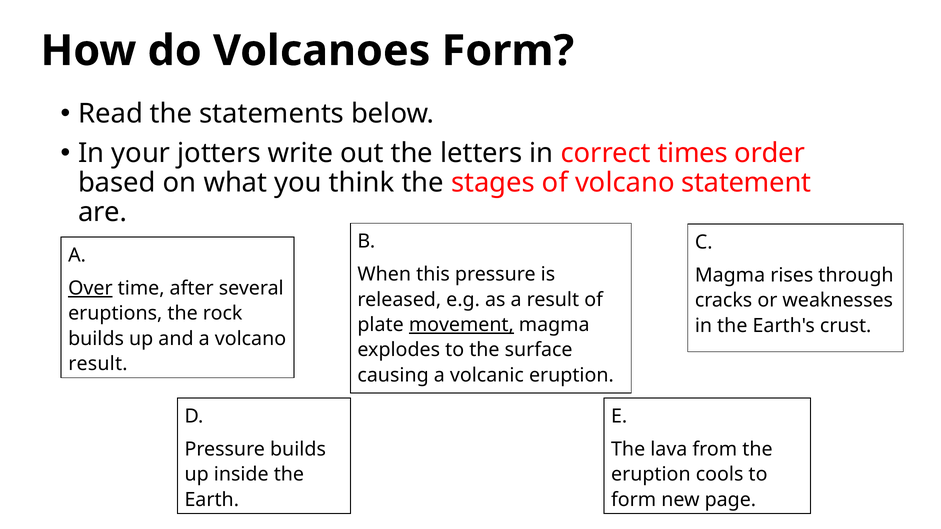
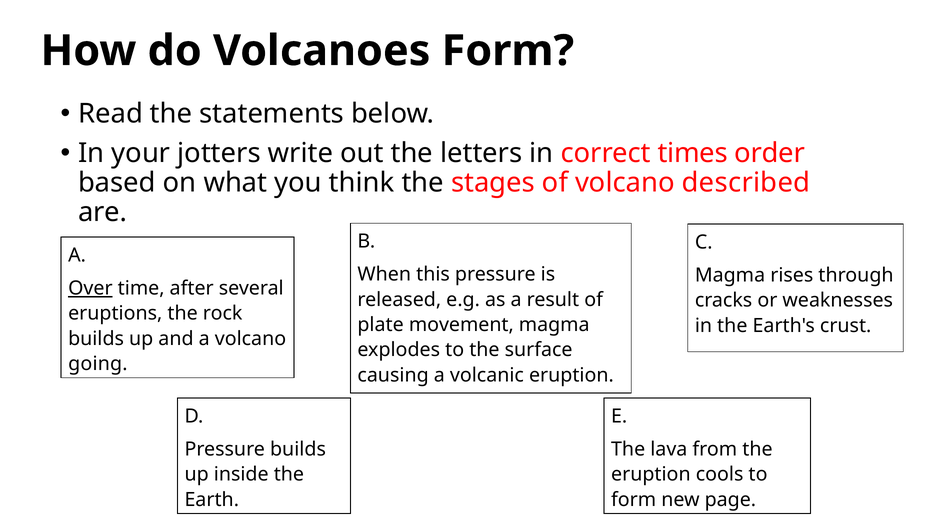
statement: statement -> described (746, 183)
movement underline: present -> none (461, 325)
result: result -> going (98, 364)
